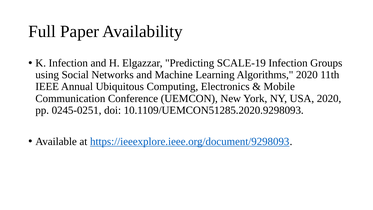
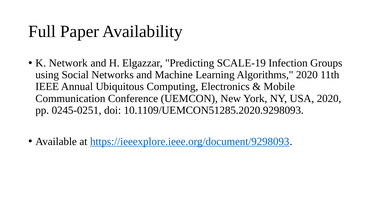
K Infection: Infection -> Network (68, 63)
